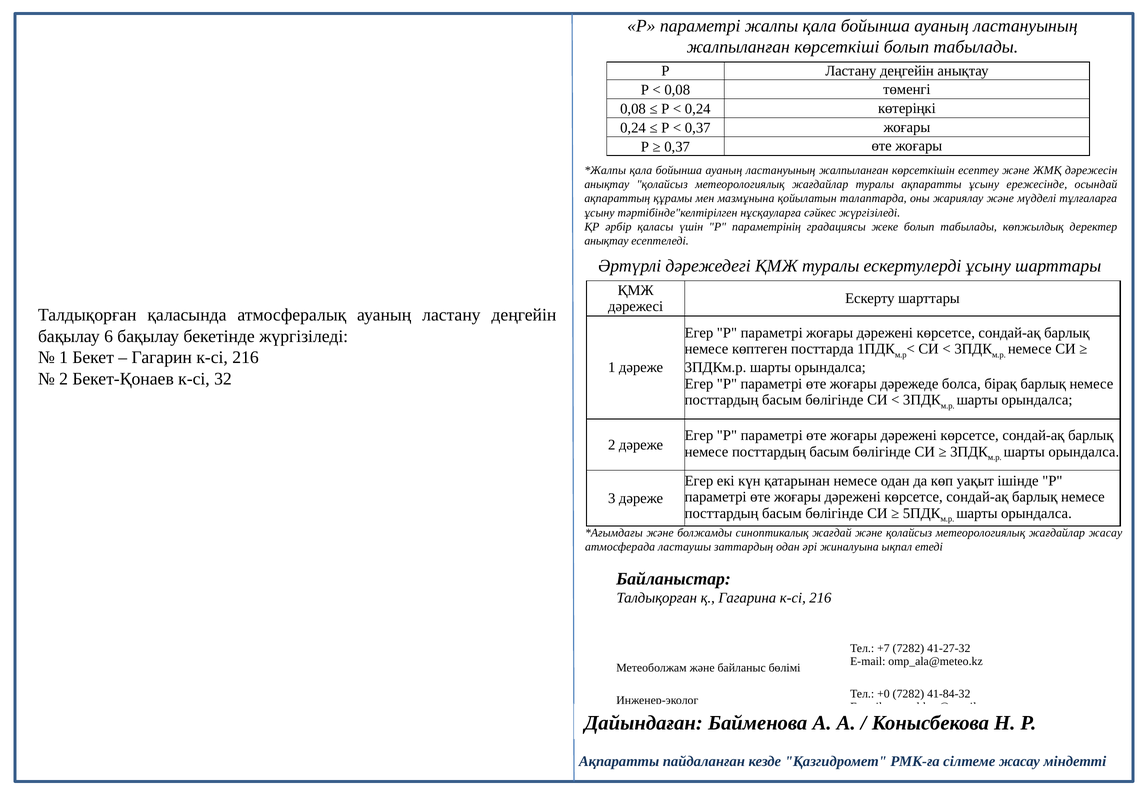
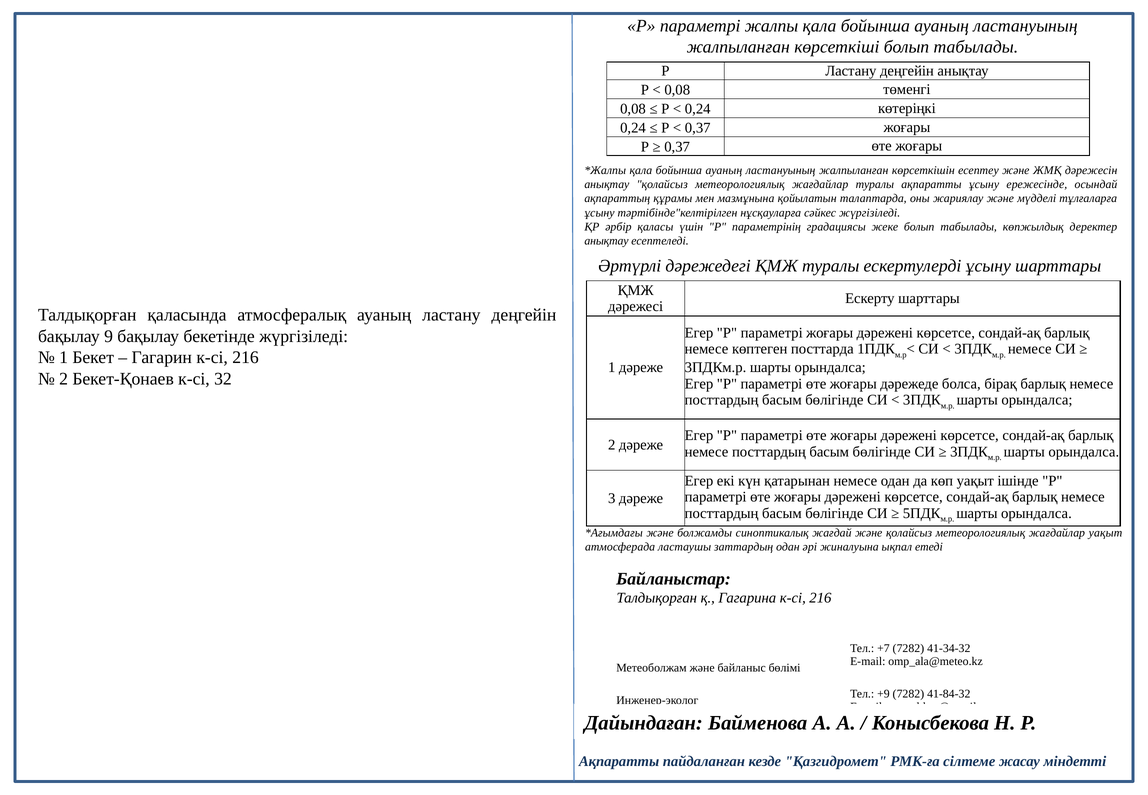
6: 6 -> 9 (109, 336)
жағдайлар жасау: жасау -> уақыт (1106, 533)
41-27-32: 41-27-32 -> 41-34-32 (949, 648)
+0: +0 -> +9 (883, 694)
